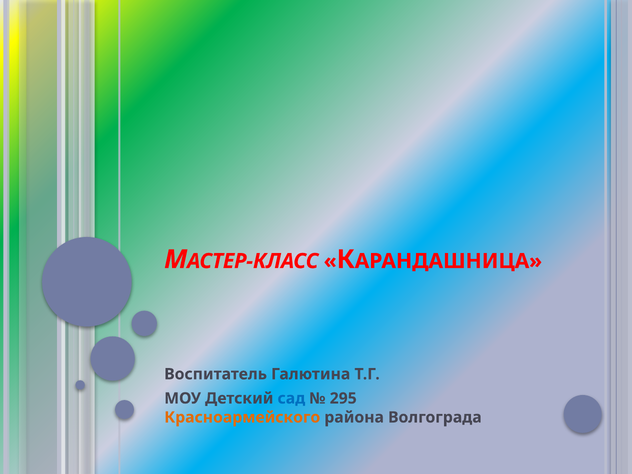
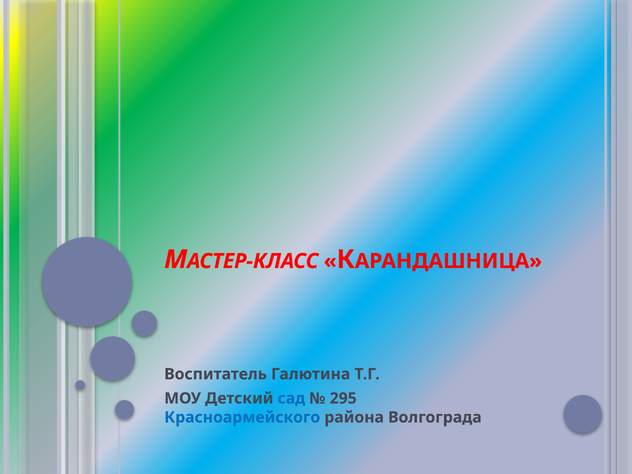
Красноармейского colour: orange -> blue (242, 417)
